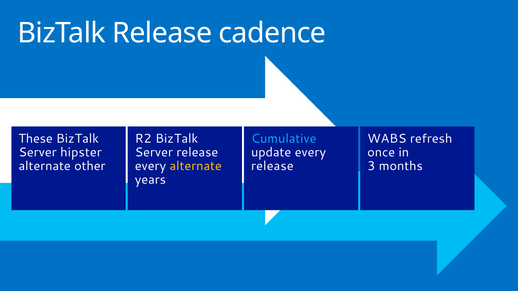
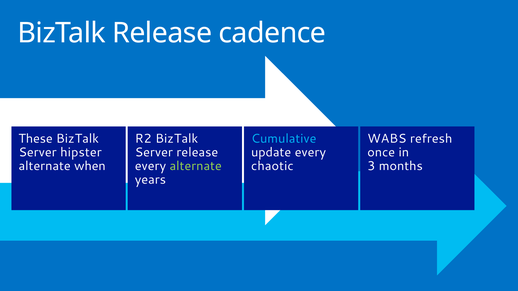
other: other -> when (90, 166)
alternate colour: yellow -> light green (196, 166)
release: release -> chaotic (272, 166)
